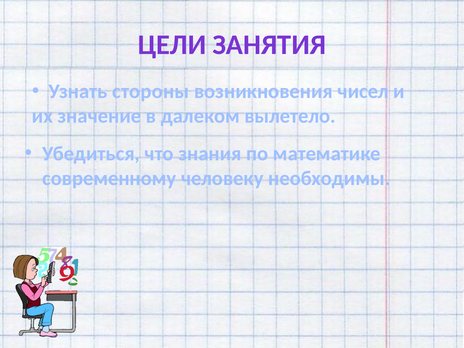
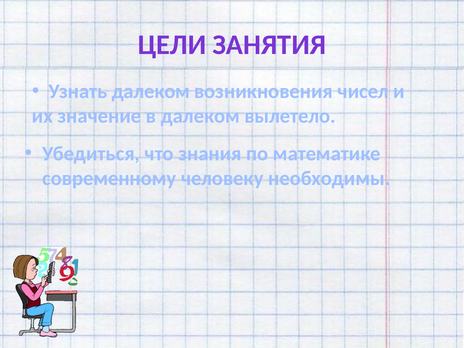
Узнать стороны: стороны -> далеком (151, 91)
